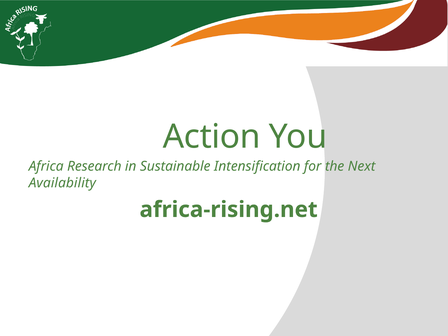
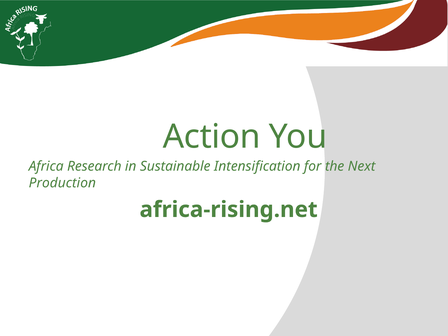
Availability: Availability -> Production (62, 183)
